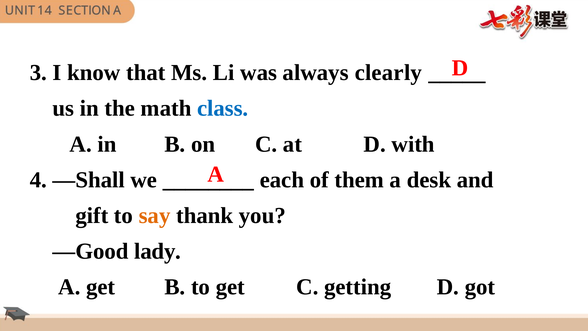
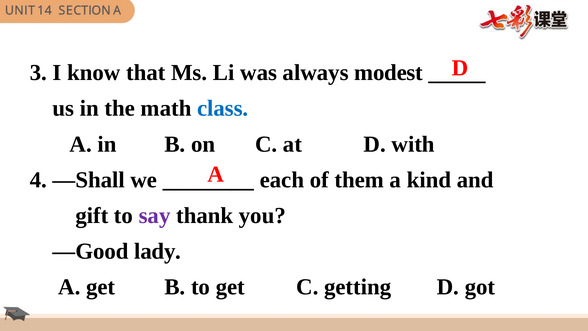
clearly: clearly -> modest (389, 73)
desk: desk -> kind (429, 180)
say colour: orange -> purple (155, 215)
